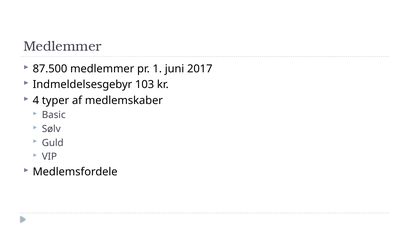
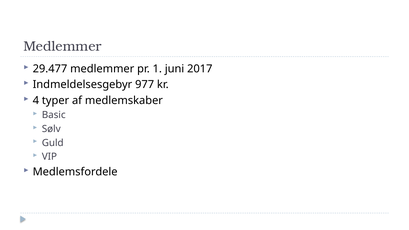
87.500: 87.500 -> 29.477 (50, 69)
103: 103 -> 977 (145, 85)
